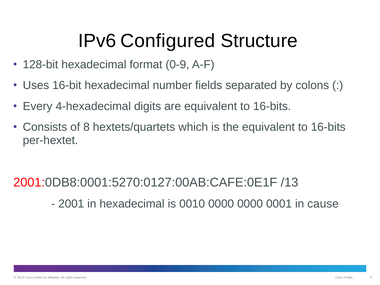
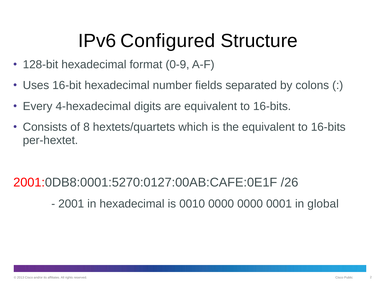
/13: /13 -> /26 (290, 182)
cause: cause -> global (323, 204)
